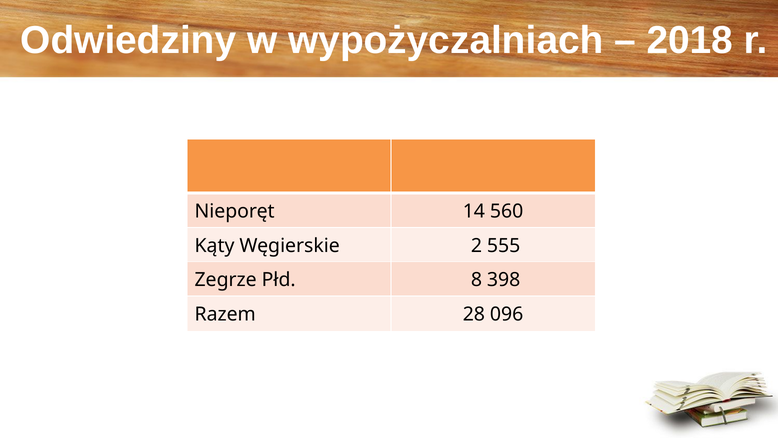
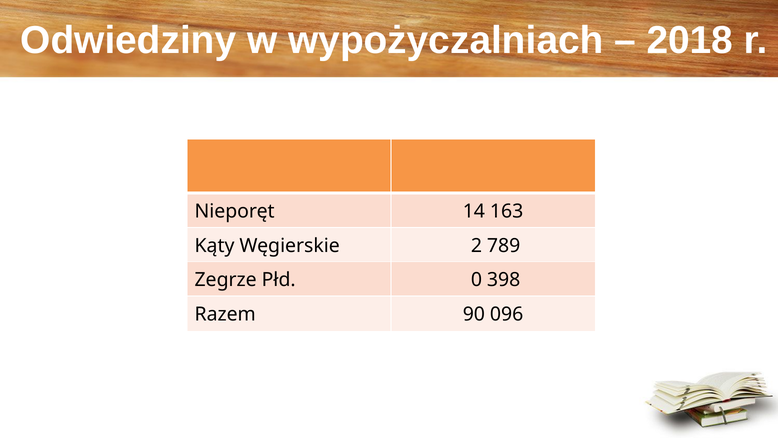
560: 560 -> 163 (507, 211)
555: 555 -> 789 (504, 245)
8: 8 -> 0 (476, 280)
28: 28 -> 90 (474, 314)
